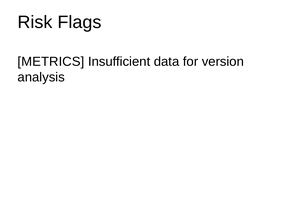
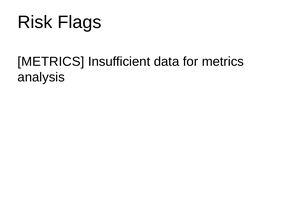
for version: version -> metrics (223, 62)
